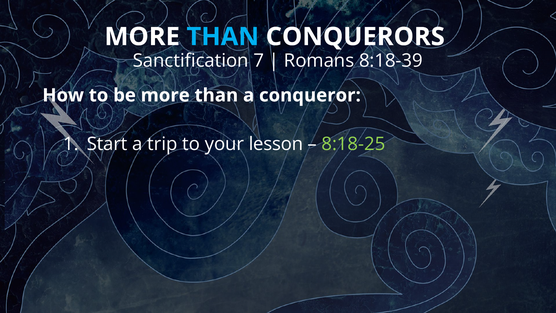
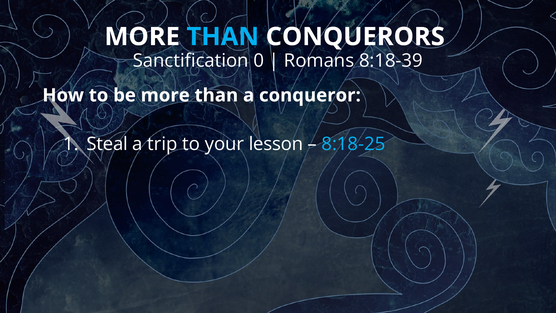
7: 7 -> 0 (259, 61)
Start: Start -> Steal (107, 144)
8:18-25 colour: light green -> light blue (353, 144)
